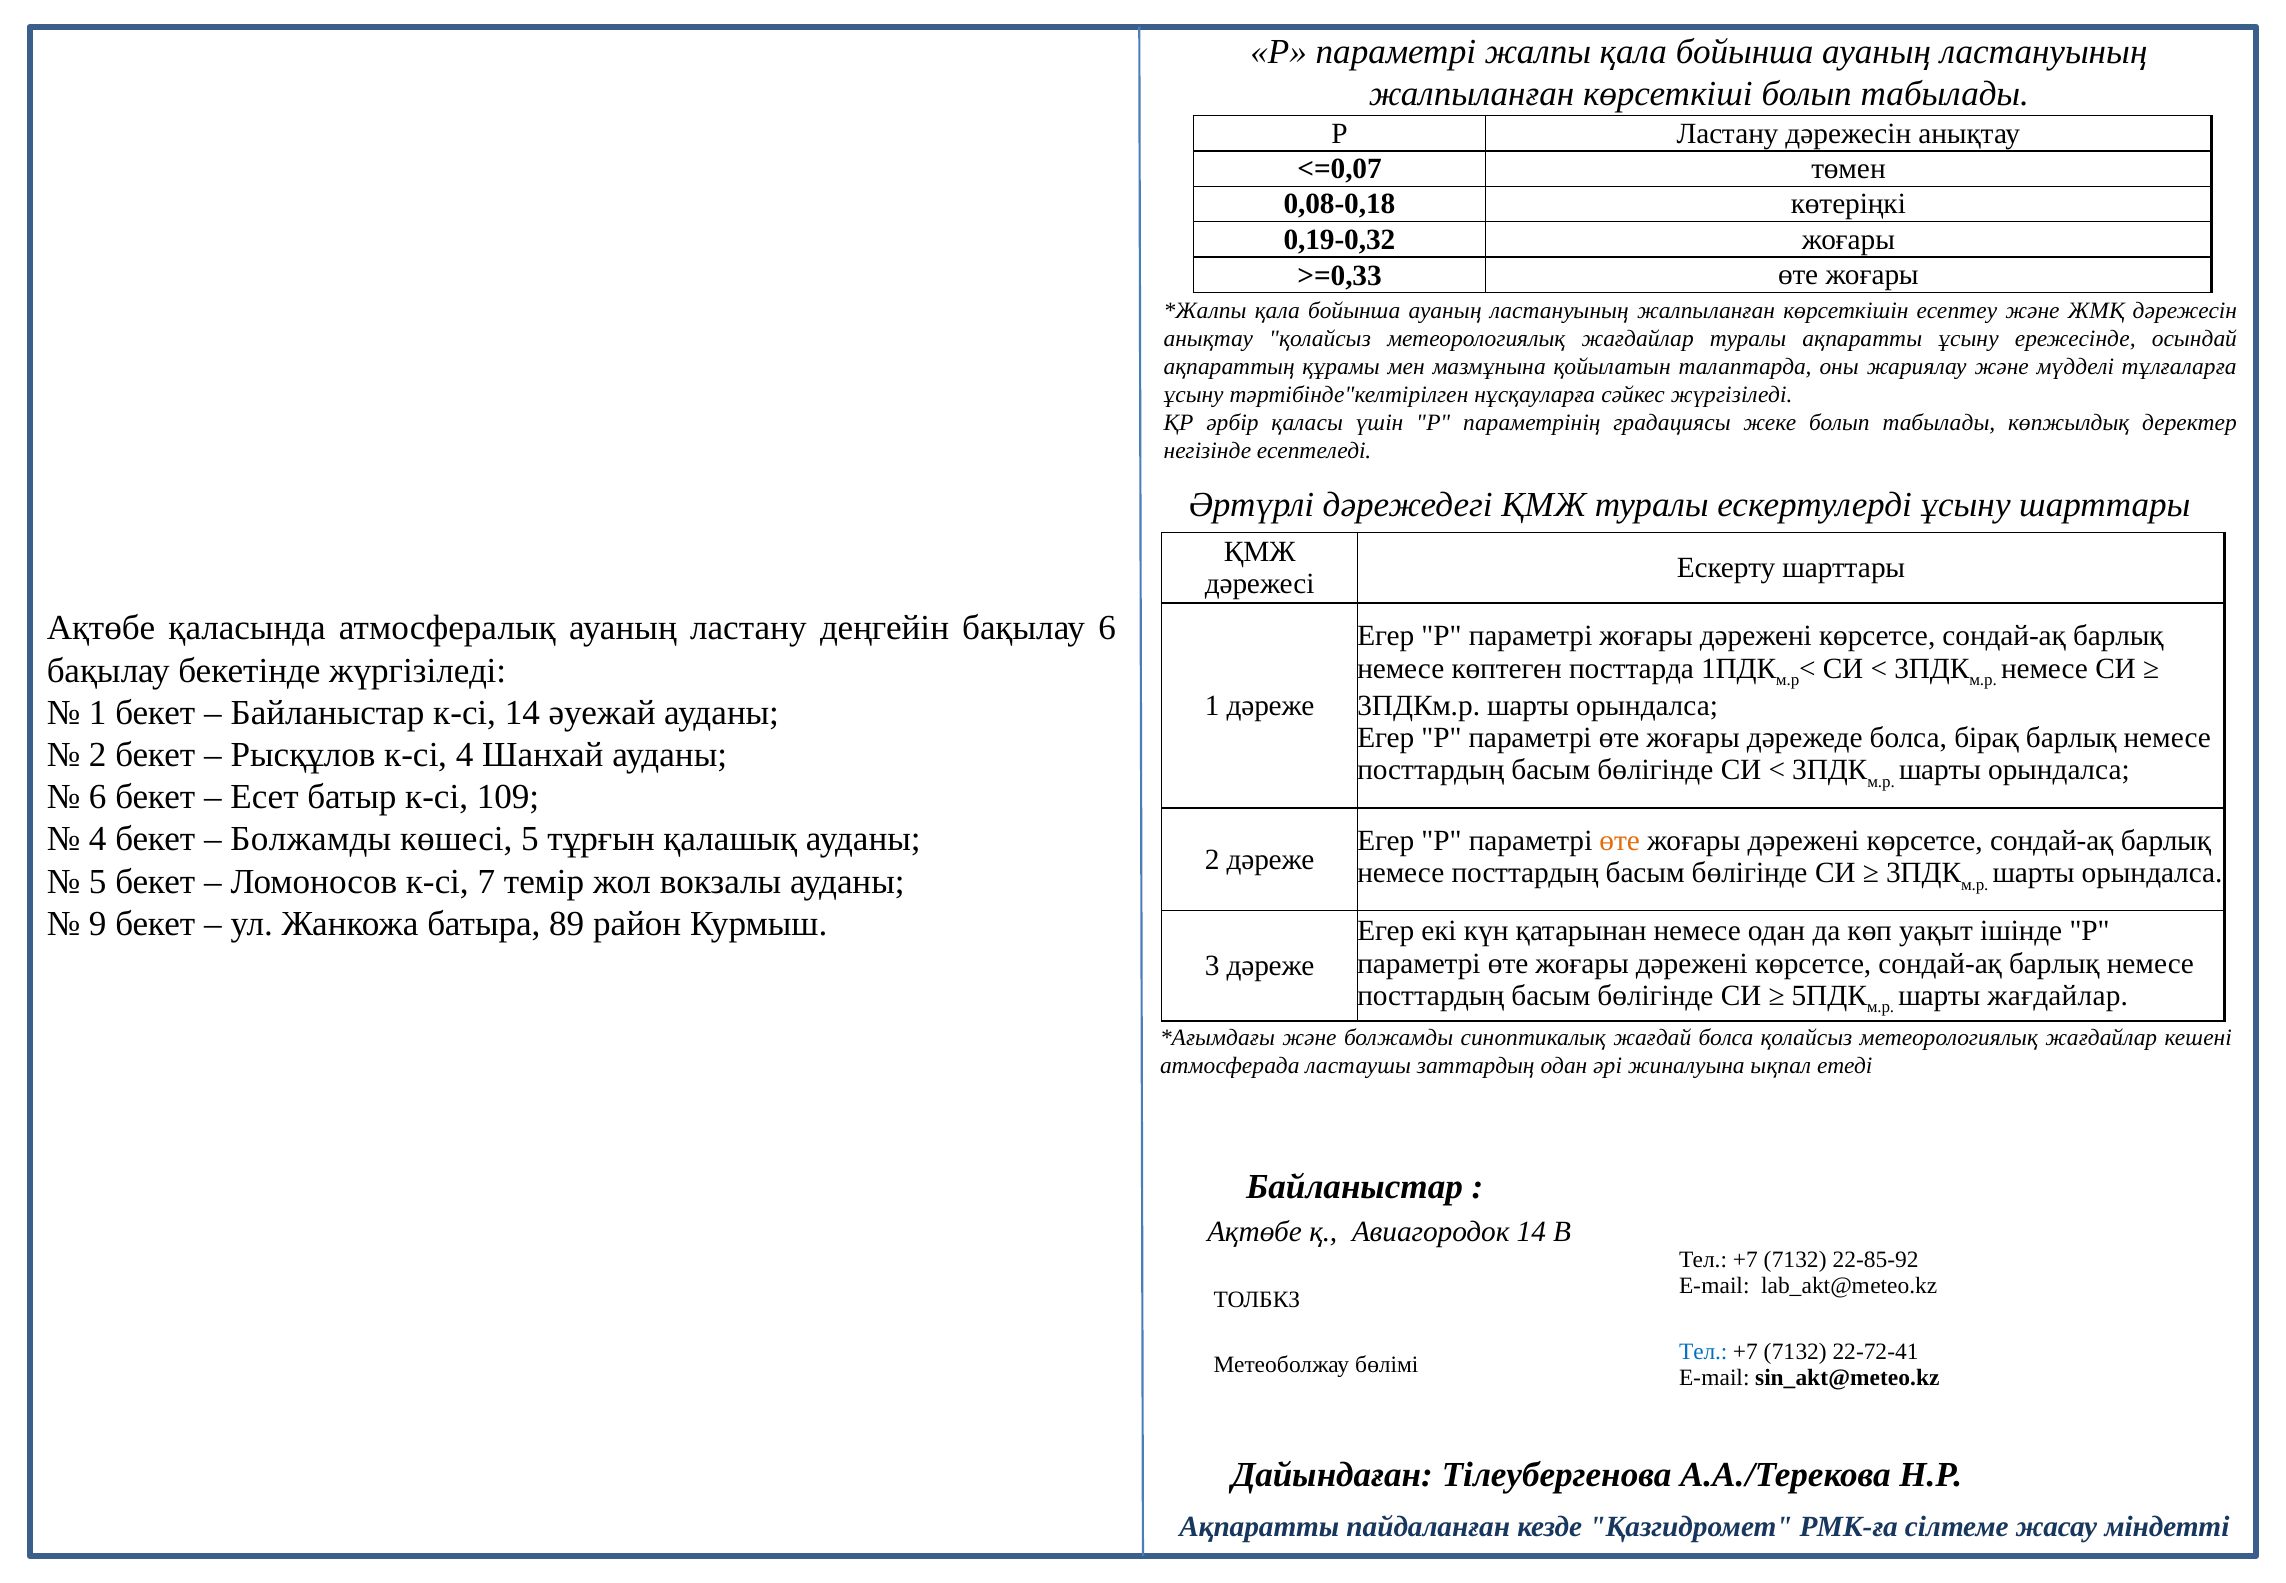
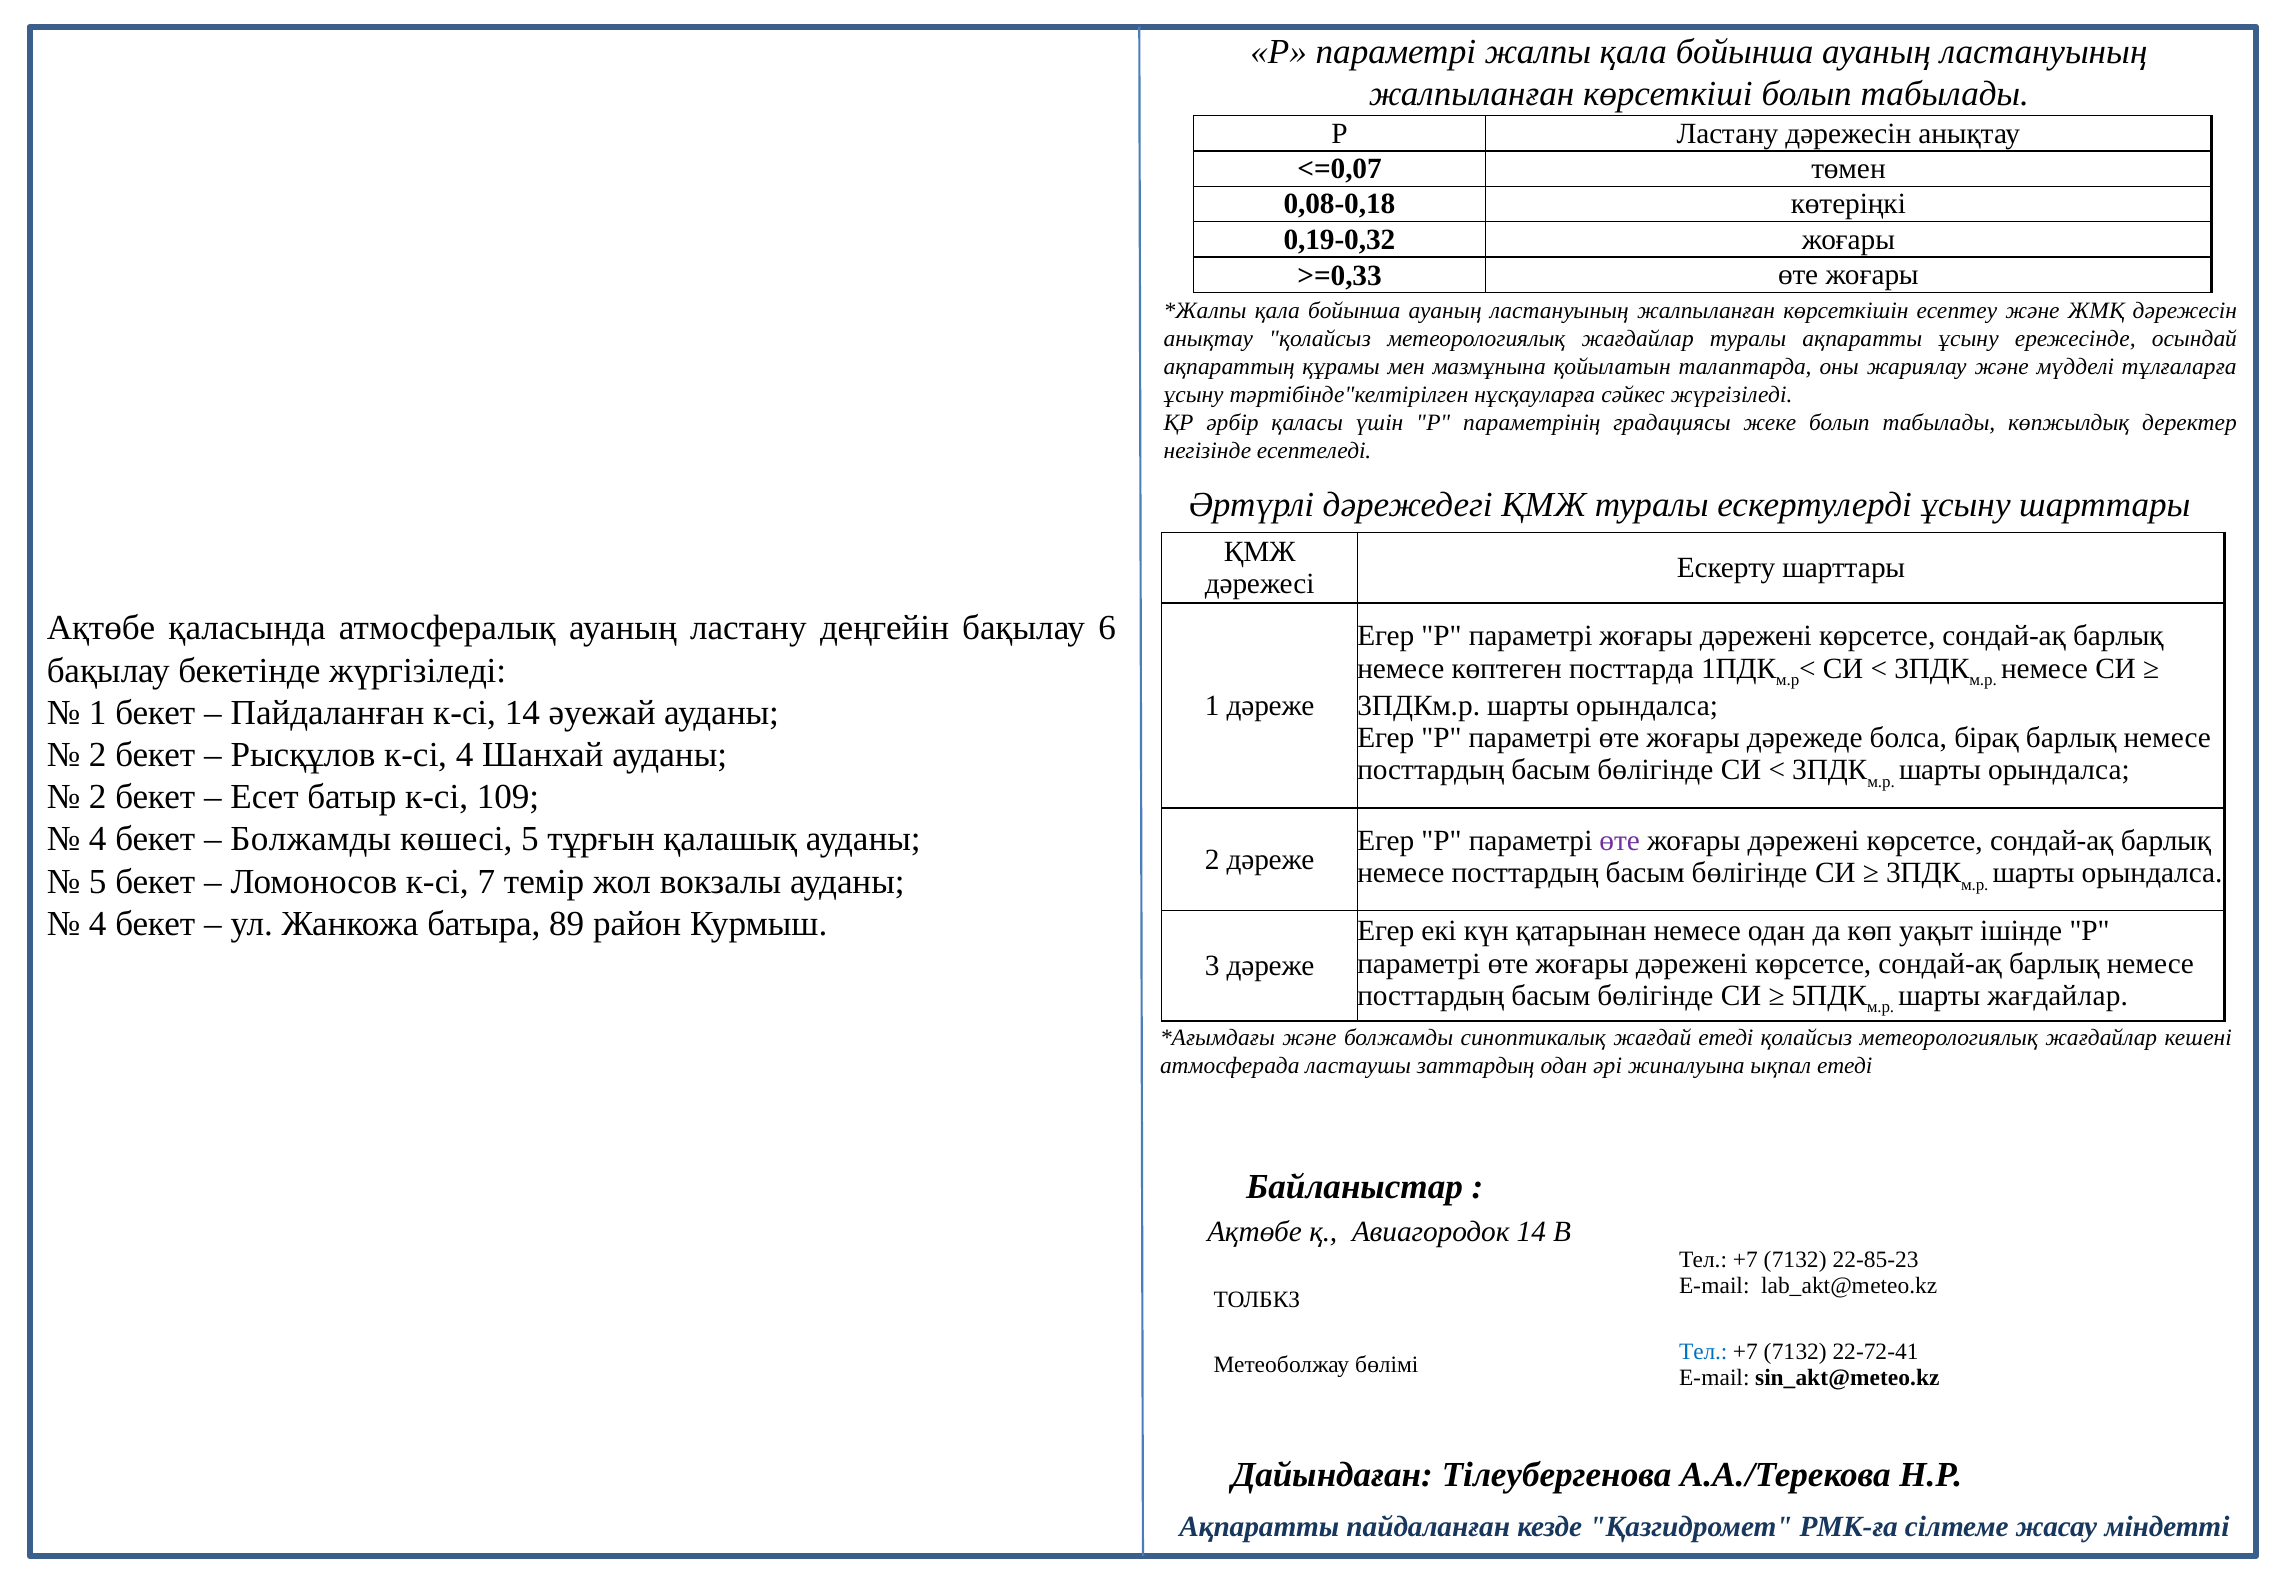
Байланыстар: Байланыстар -> Пайдаланған (327, 713)
6: 6 -> 2 (98, 797)
өте colour: orange -> purple (1620, 841)
9: 9 -> 4 (98, 924)
жағдай болса: болса -> етеді (1726, 1038)
22-85-92: 22-85-92 -> 22-85-23 (1876, 1260)
